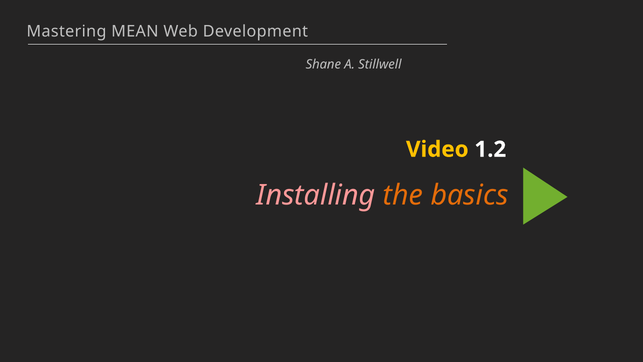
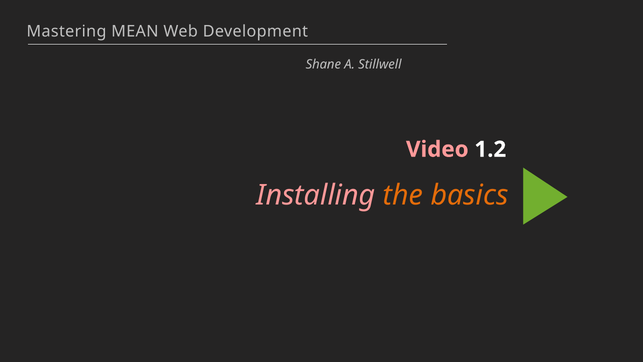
Video colour: yellow -> pink (437, 149)
